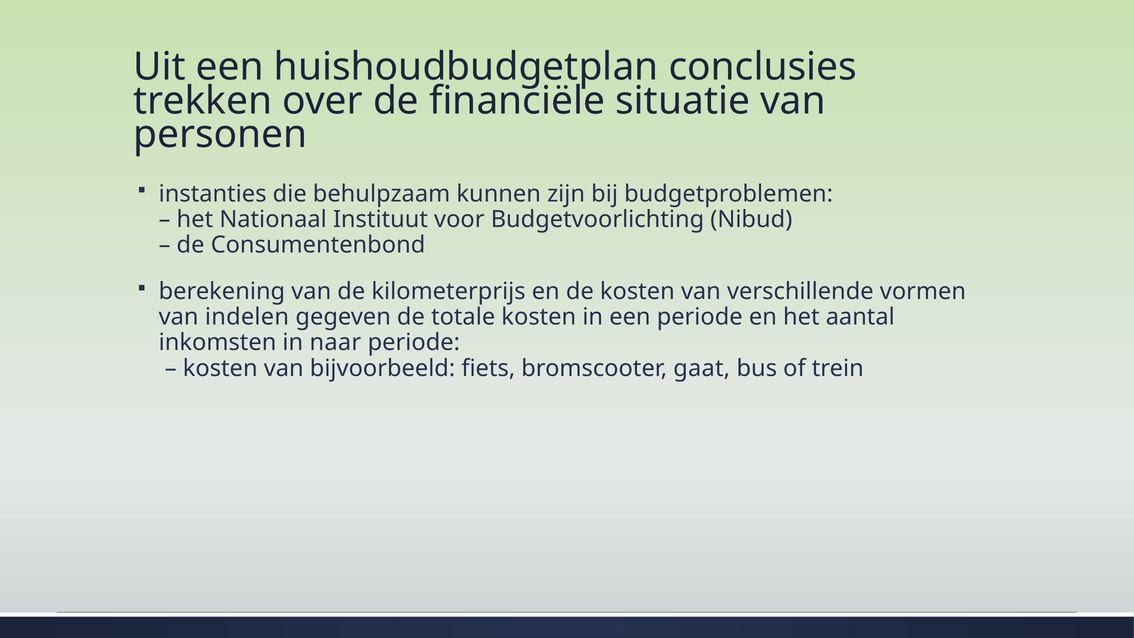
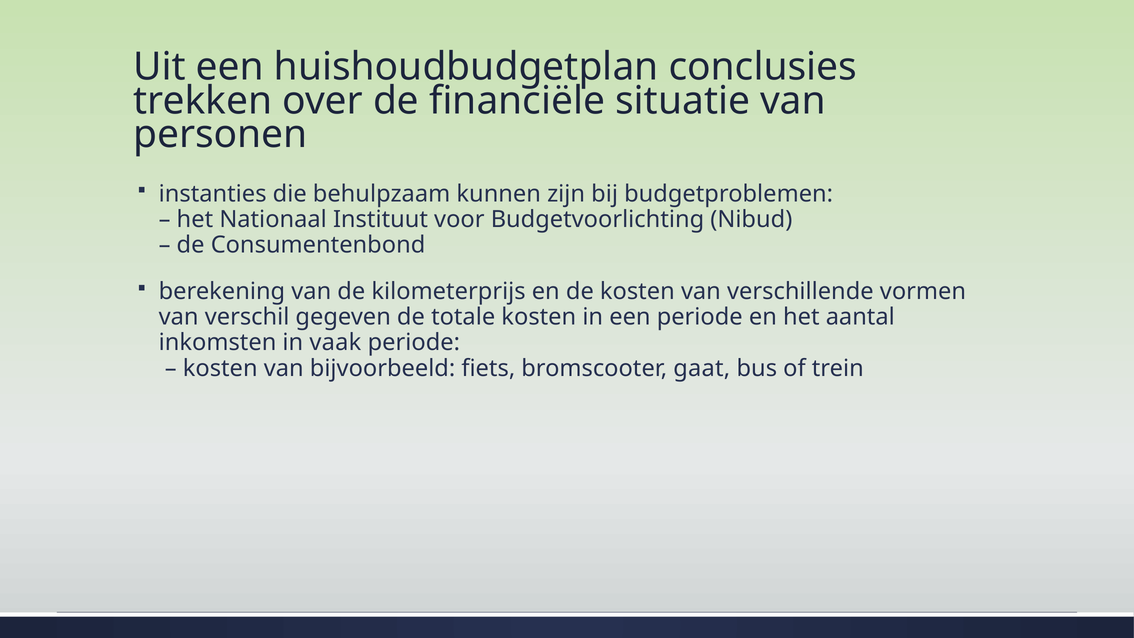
indelen: indelen -> verschil (247, 317)
naar: naar -> vaak (335, 343)
